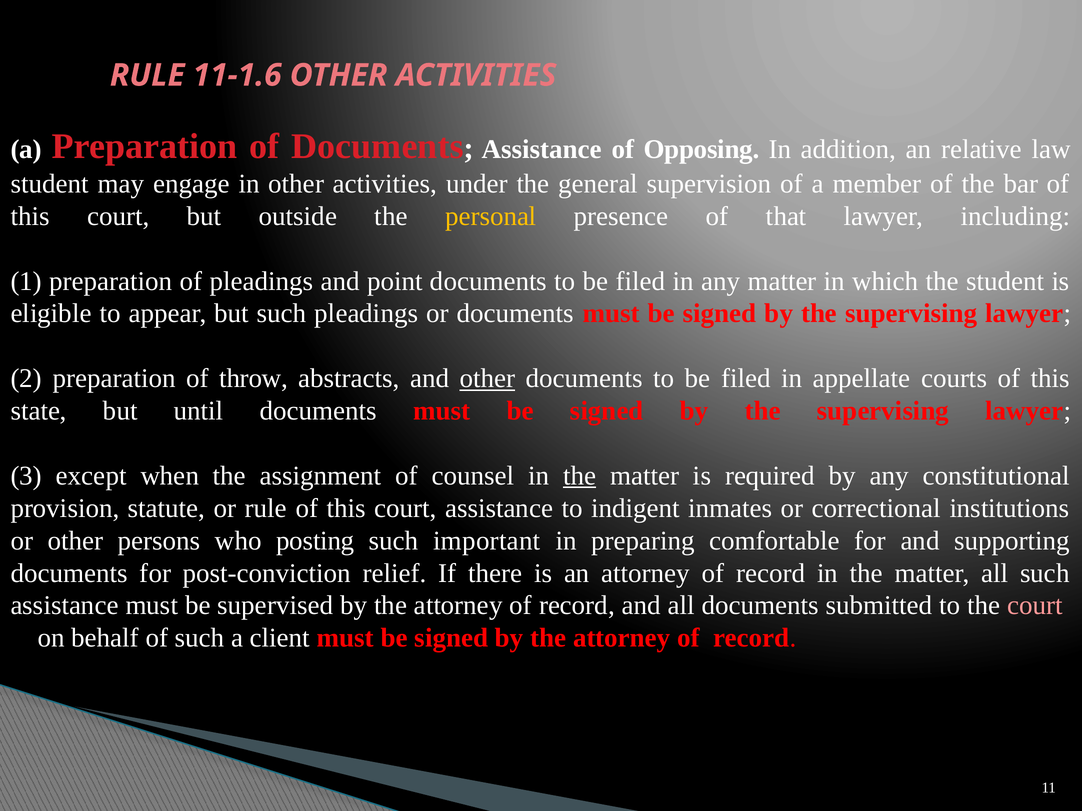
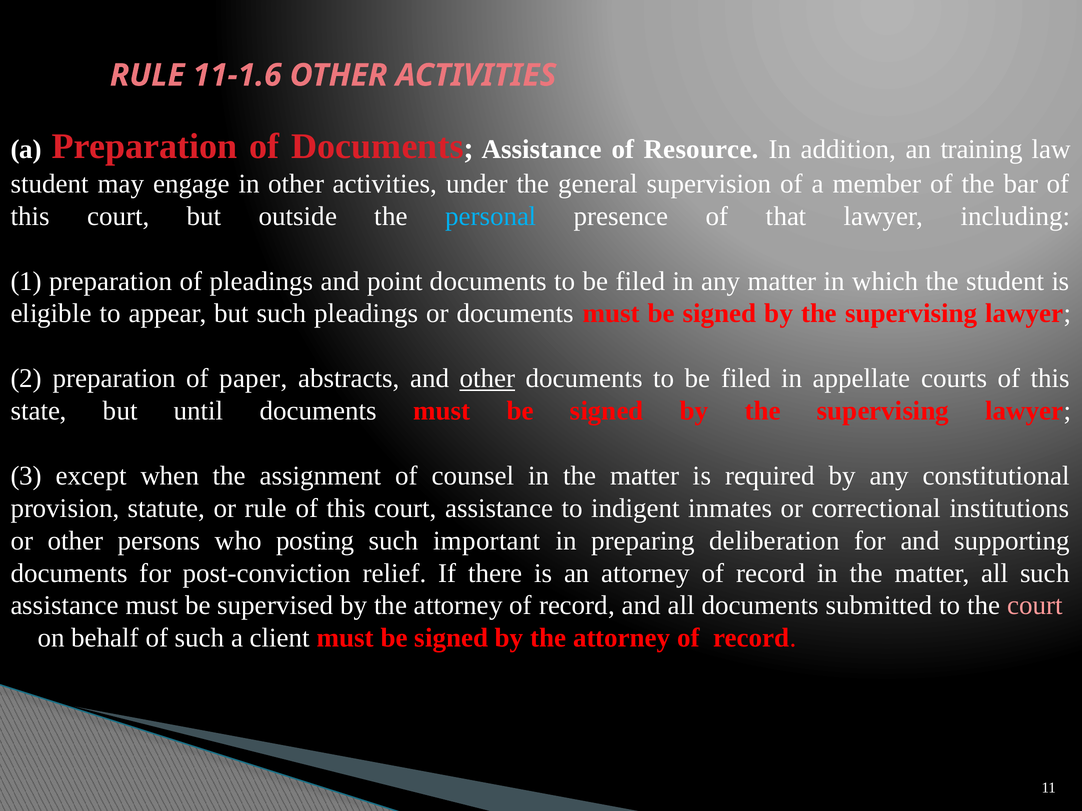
Opposing: Opposing -> Resource (701, 150)
relative: relative -> training (982, 150)
personal colour: yellow -> light blue (491, 216)
throw: throw -> paper (253, 379)
the underline: present -> none (580, 476)
comfortable: comfortable -> deliberation (774, 541)
